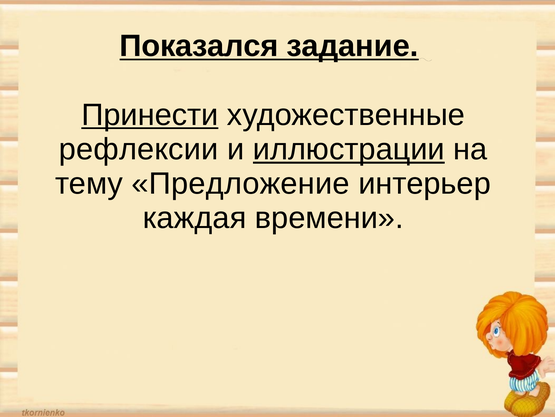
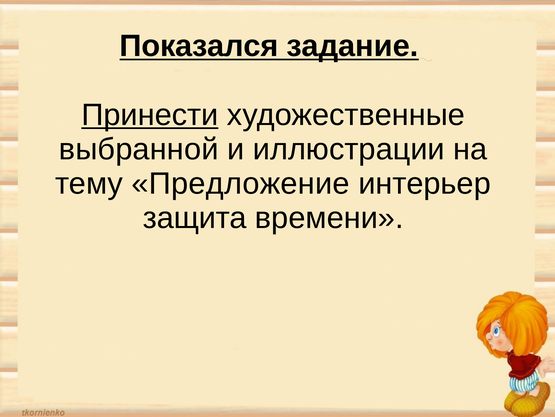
рефлексии: рефлексии -> выбранной (139, 149)
иллюстрации underline: present -> none (349, 149)
каждая: каждая -> защита (195, 218)
